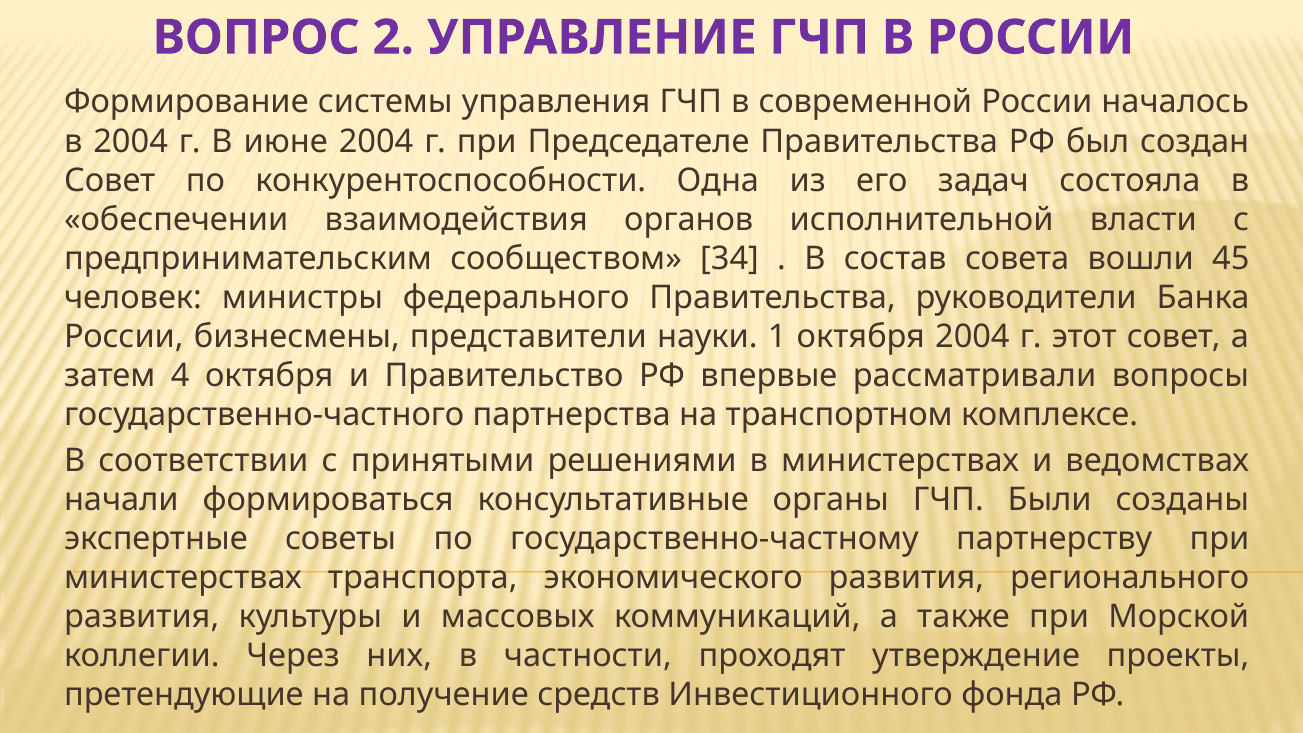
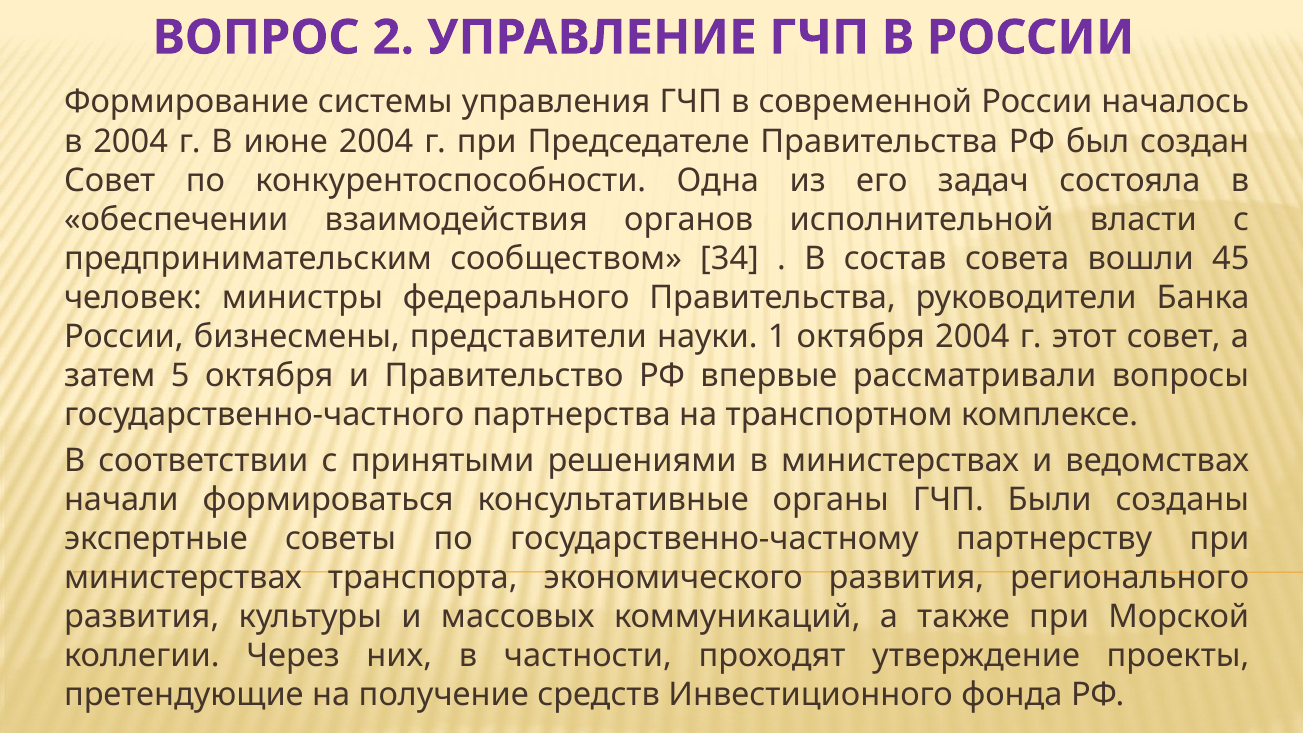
4: 4 -> 5 (180, 376)
